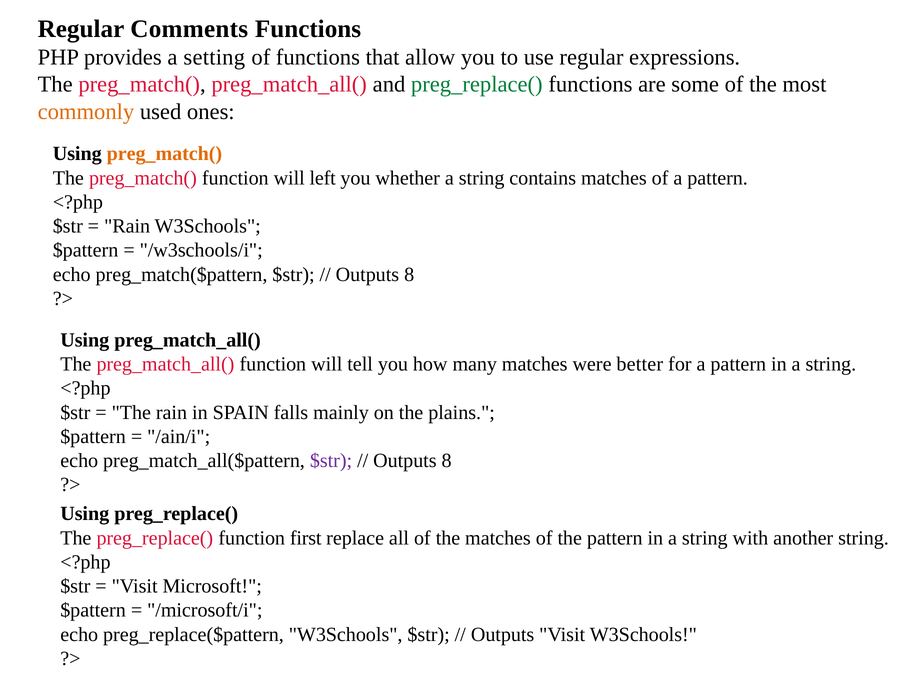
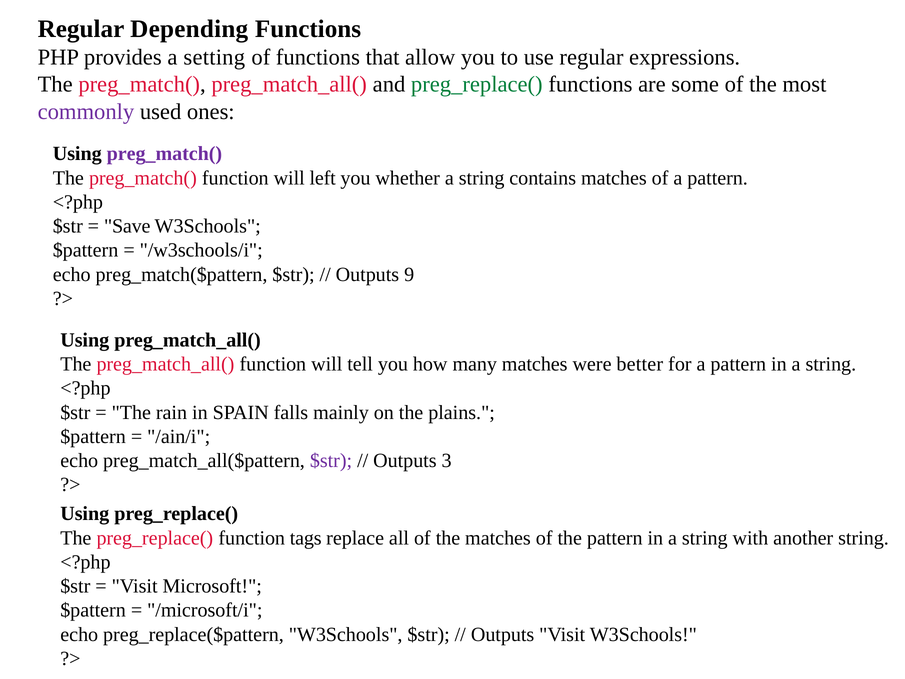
Comments: Comments -> Depending (189, 29)
commonly colour: orange -> purple (86, 112)
preg_match( colour: orange -> purple (164, 154)
Rain: Rain -> Save (127, 226)
8: 8 -> 9 (409, 274)
8: 8 -> 3 (447, 461)
first: first -> tags (306, 538)
